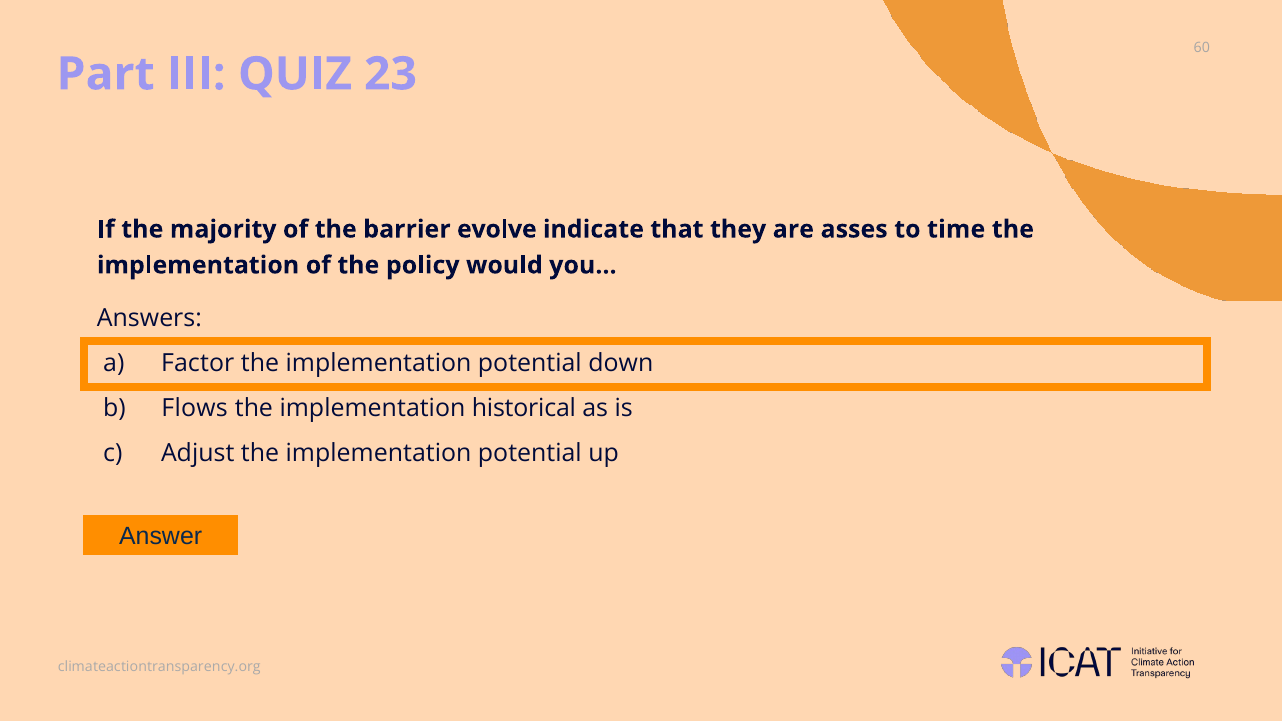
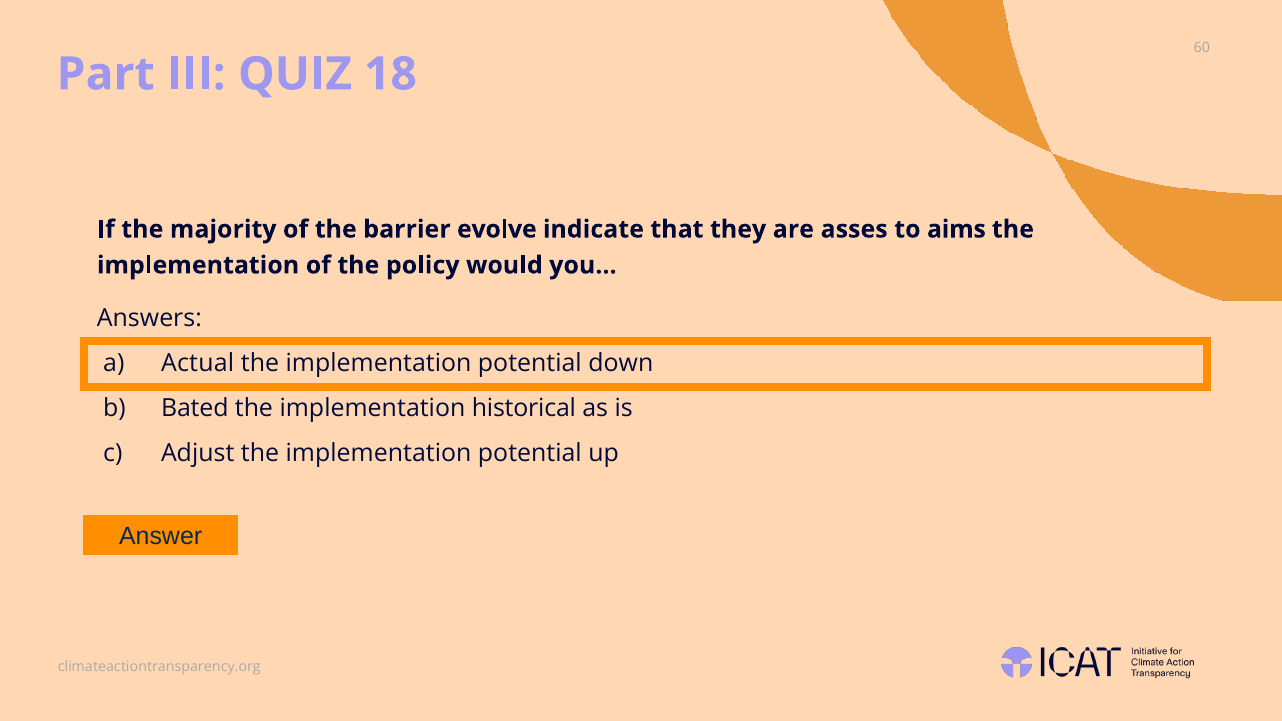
23: 23 -> 18 (390, 74)
time: time -> aims (956, 229)
Factor: Factor -> Actual (198, 363)
Flows: Flows -> Bated (195, 408)
